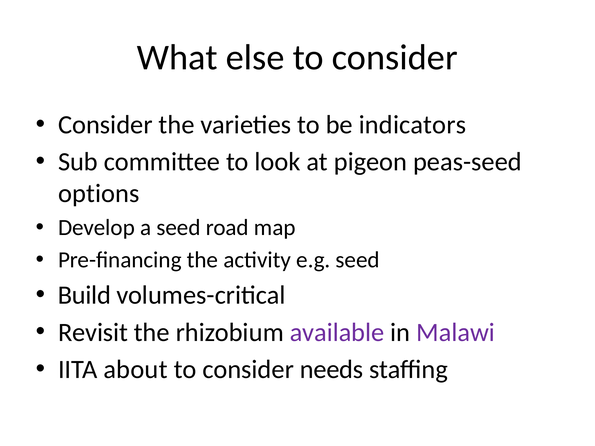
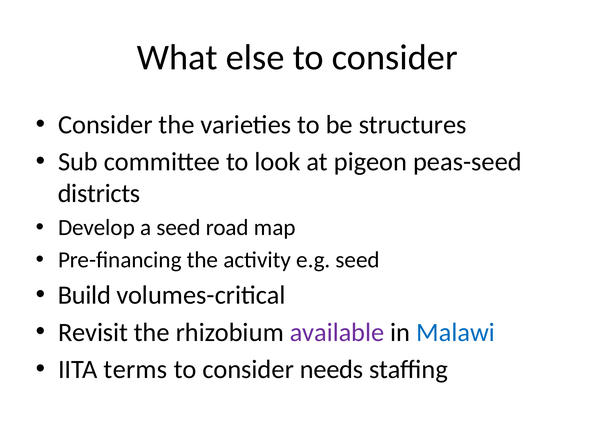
indicators: indicators -> structures (413, 125)
options: options -> districts (99, 194)
Malawi colour: purple -> blue (456, 332)
about: about -> terms (135, 370)
